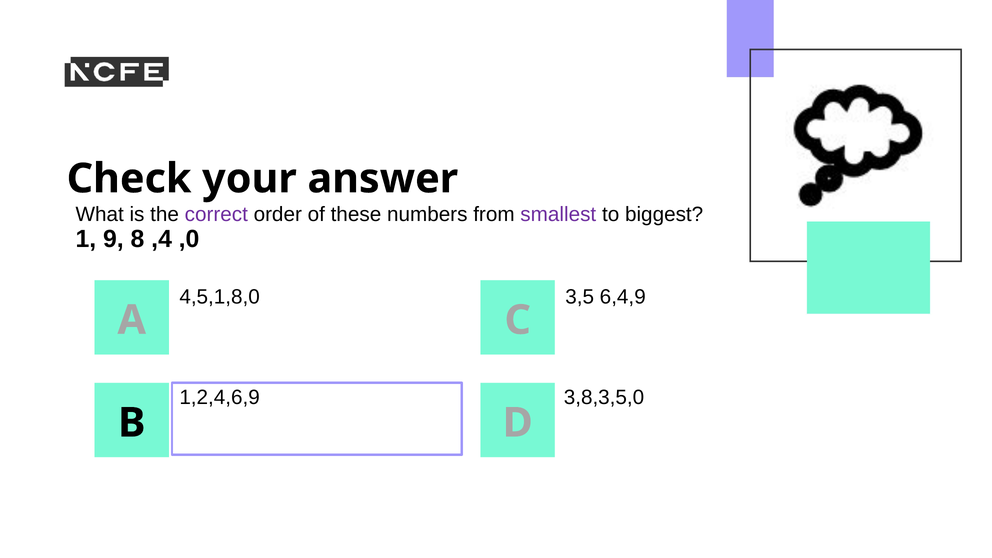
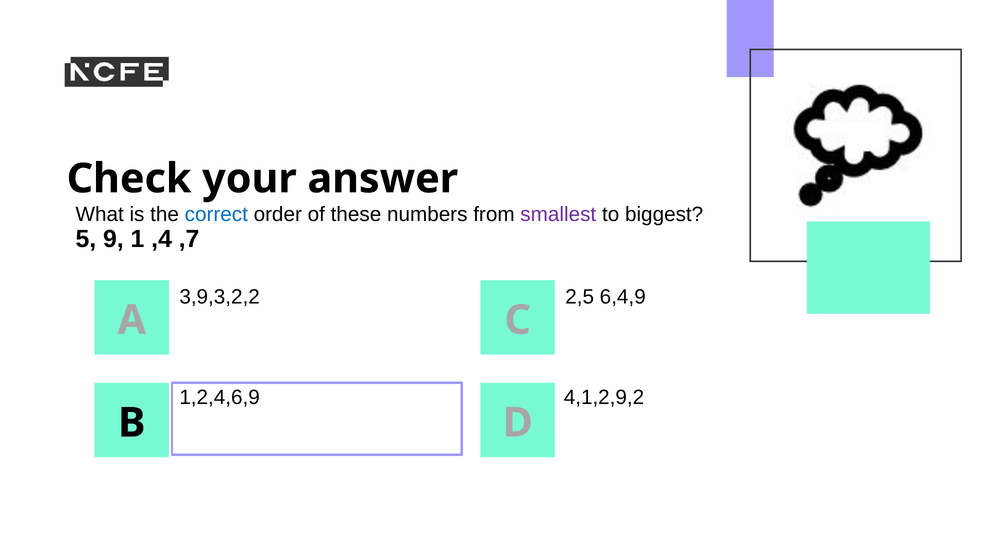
correct colour: purple -> blue (216, 215)
1: 1 -> 5 (86, 239)
8: 8 -> 1 (137, 239)
,0: ,0 -> ,7 (189, 239)
4,5,1,8,0: 4,5,1,8,0 -> 3,9,3,2,2 (220, 297)
3,5: 3,5 -> 2,5 (580, 297)
3,8,3,5,0: 3,8,3,5,0 -> 4,1,2,9,2 (604, 398)
